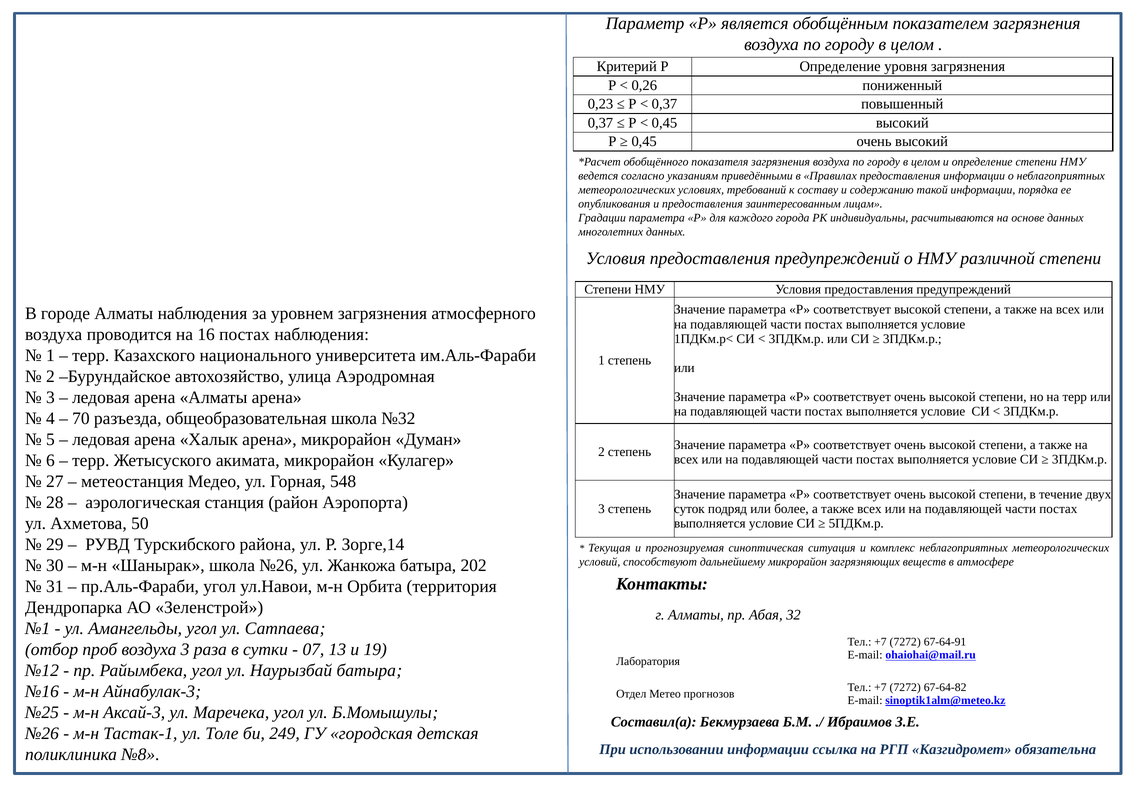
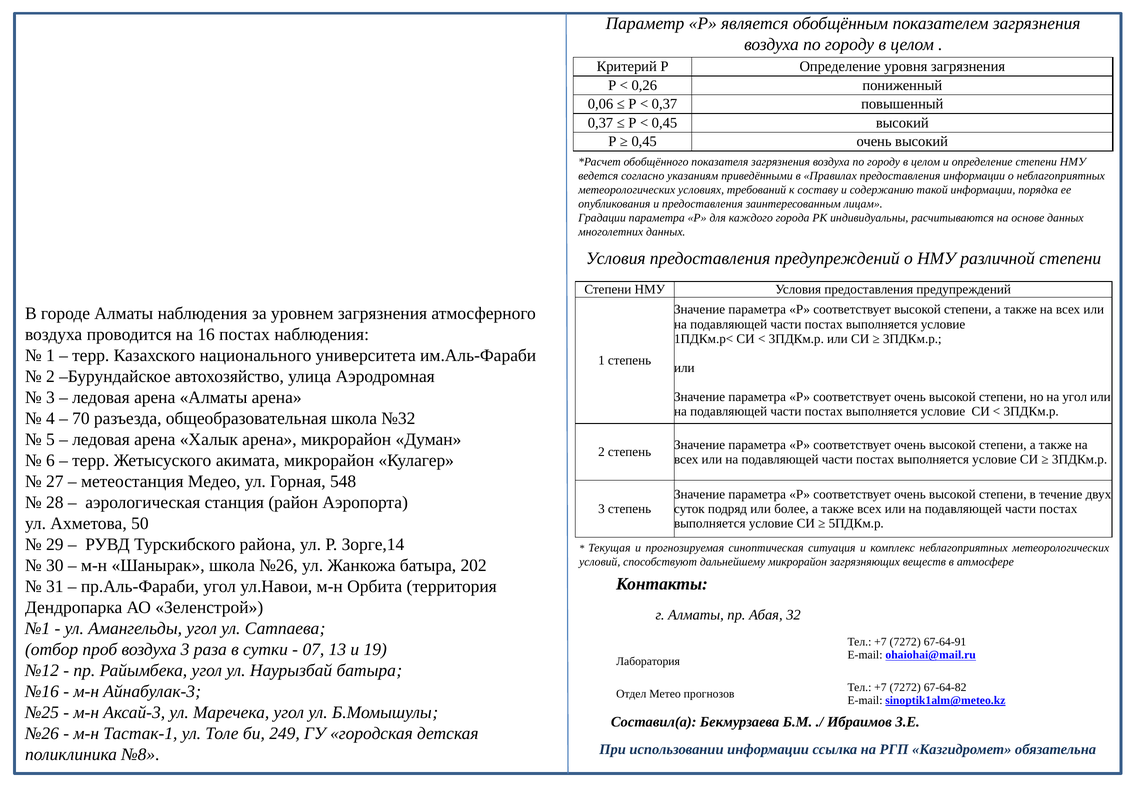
0,23: 0,23 -> 0,06 (601, 104)
на терр: терр -> угол (1075, 397)
